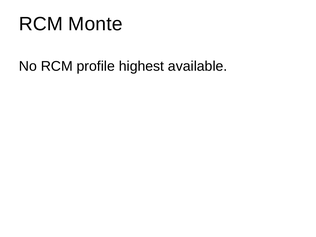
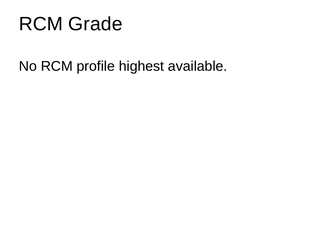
Monte: Monte -> Grade (95, 24)
